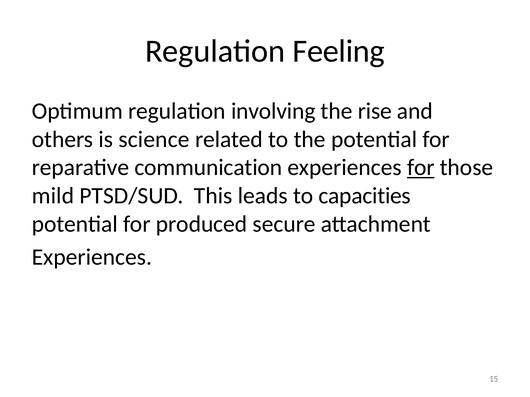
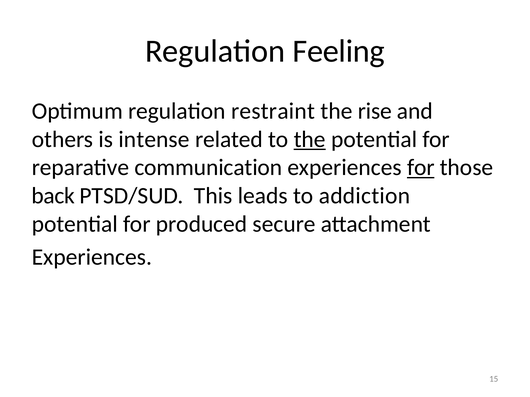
involving: involving -> restraint (273, 111)
science: science -> intense (154, 139)
the underline: none -> present (310, 139)
mild: mild -> back (53, 196)
capacities: capacities -> addiction (364, 196)
